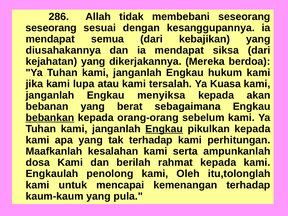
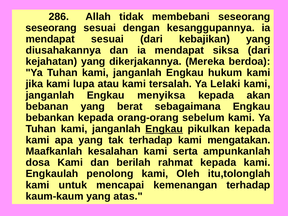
mendapat semua: semua -> sesuai (107, 39)
Kuasa: Kuasa -> Lelaki (225, 84)
bebankan underline: present -> none (50, 118)
perhitungan: perhitungan -> mengatakan (239, 140)
pula: pula -> atas (128, 196)
